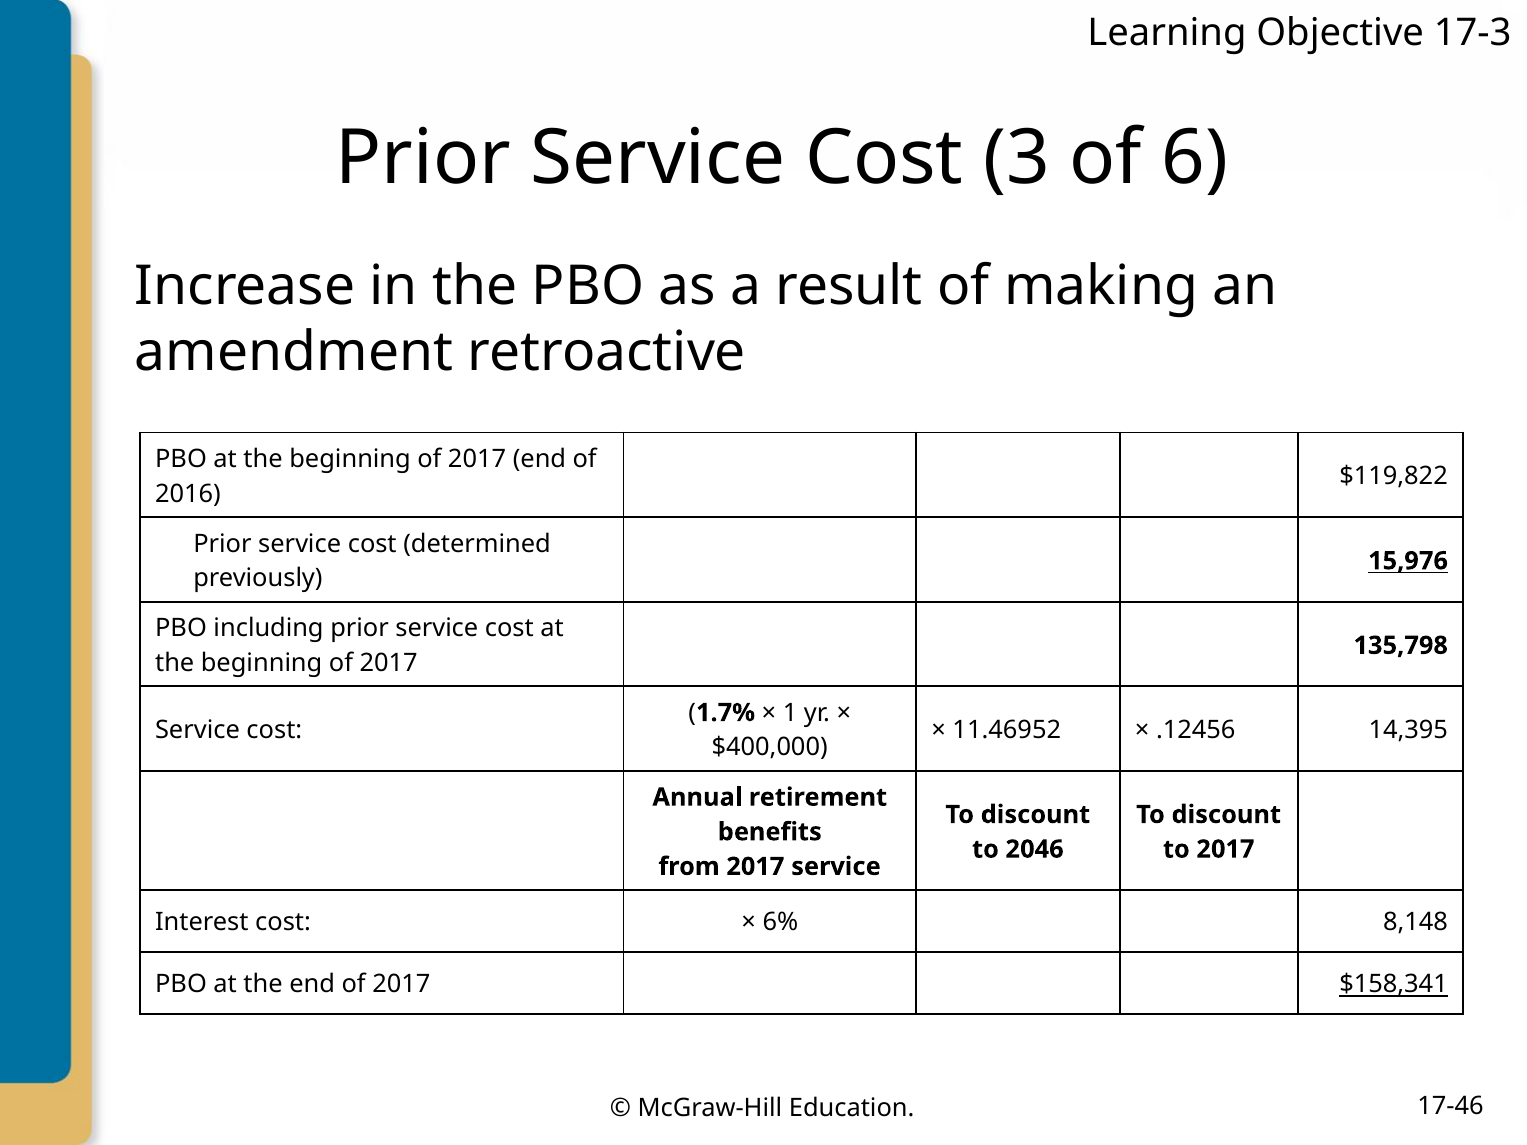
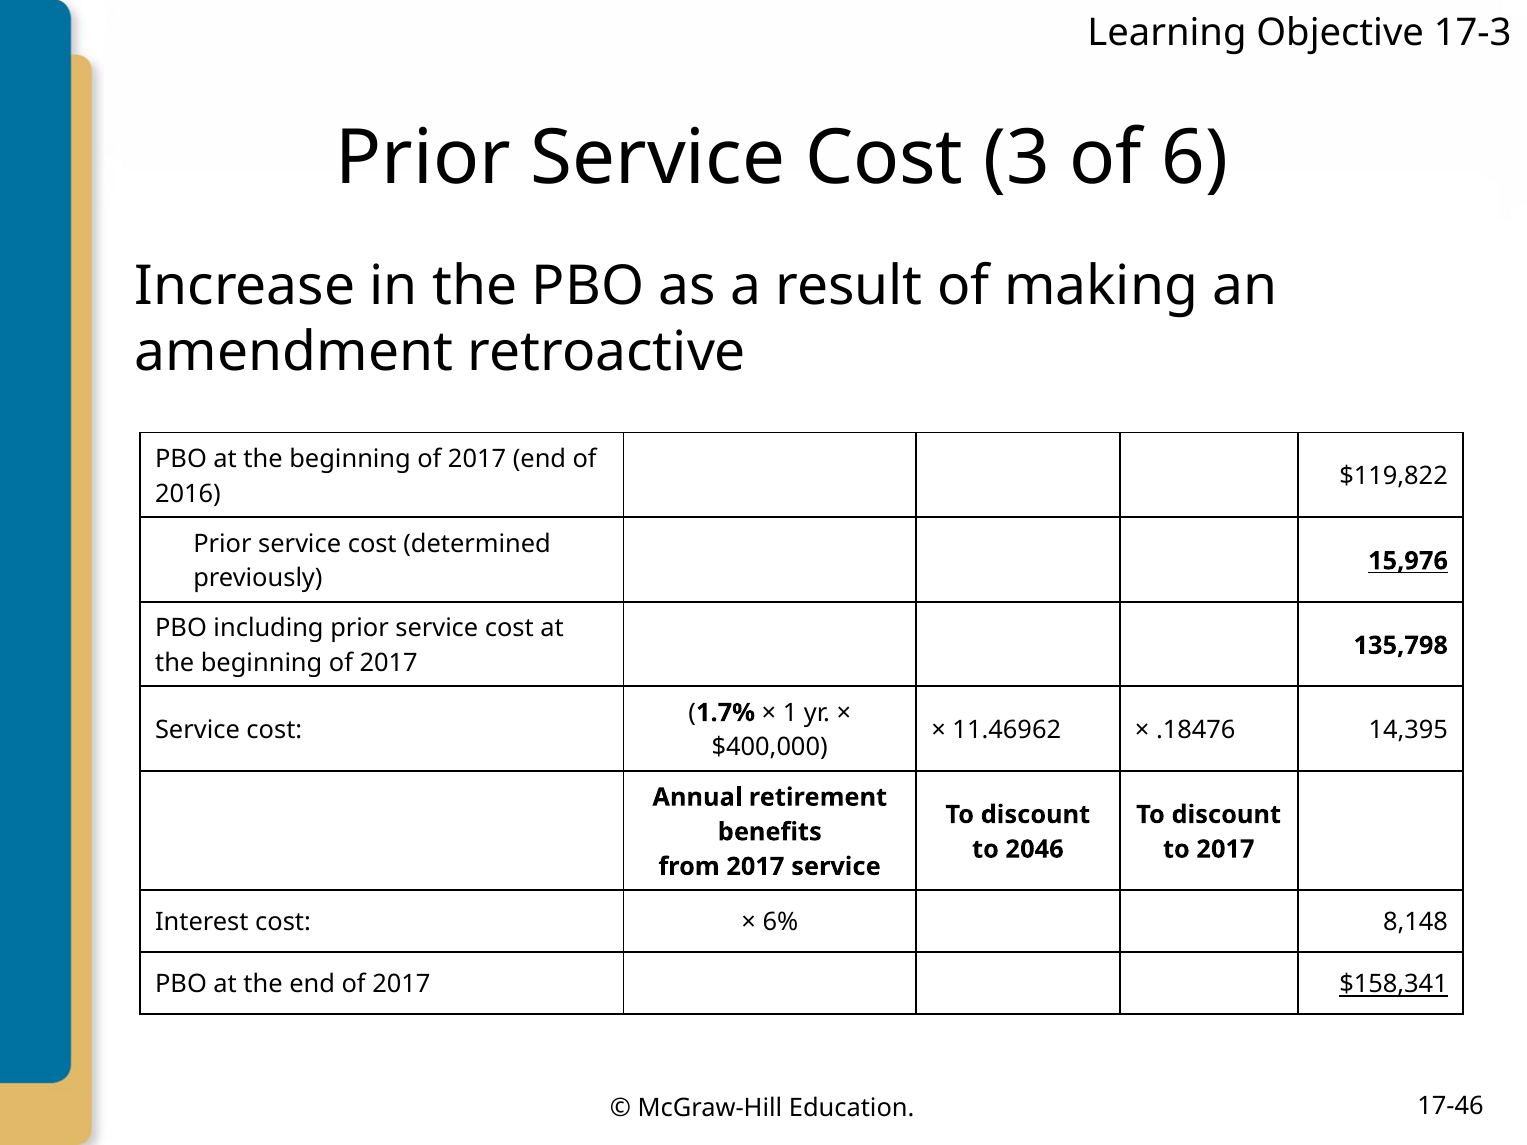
11.46952: 11.46952 -> 11.46962 (1007, 730)
.12456: .12456 -> .18476 (1196, 730)
